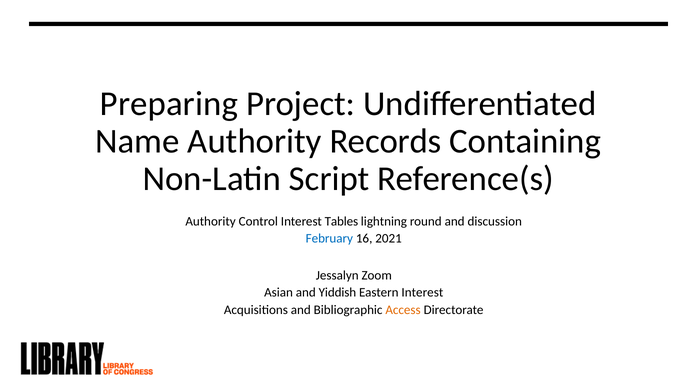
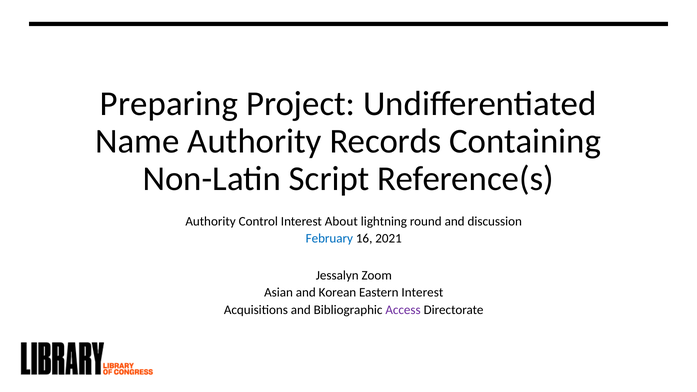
Tables: Tables -> About (341, 221)
Yiddish: Yiddish -> Korean (337, 293)
Access colour: orange -> purple (403, 310)
